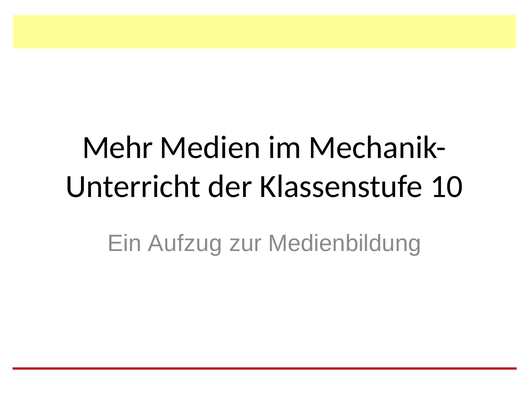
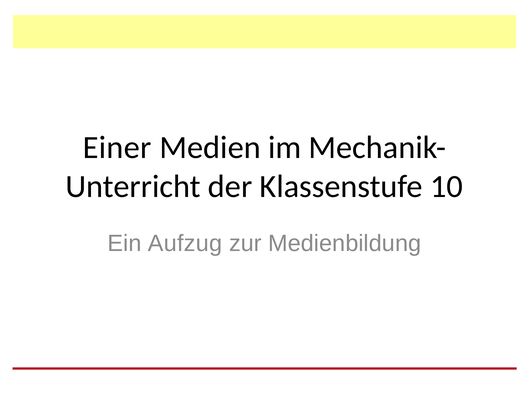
Mehr: Mehr -> Einer (117, 148)
